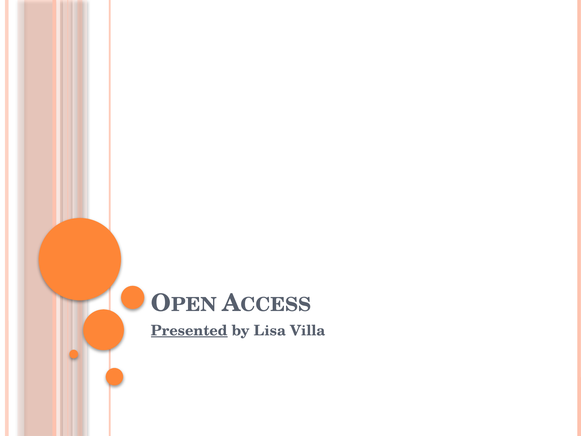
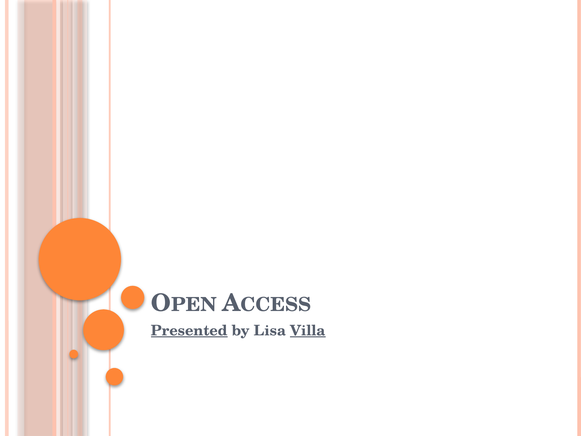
Villa underline: none -> present (308, 330)
